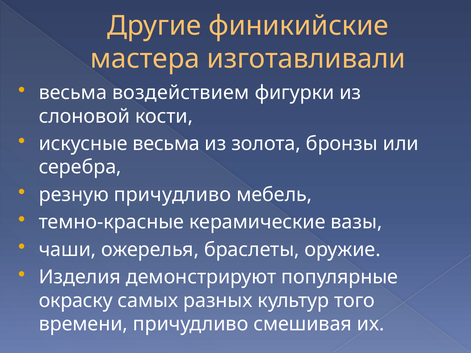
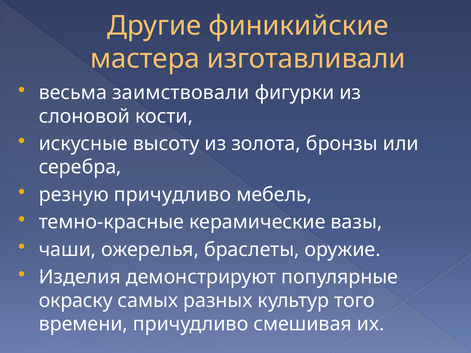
воздействием: воздействием -> заимствовали (181, 93)
искусные весьма: весьма -> высоту (166, 144)
